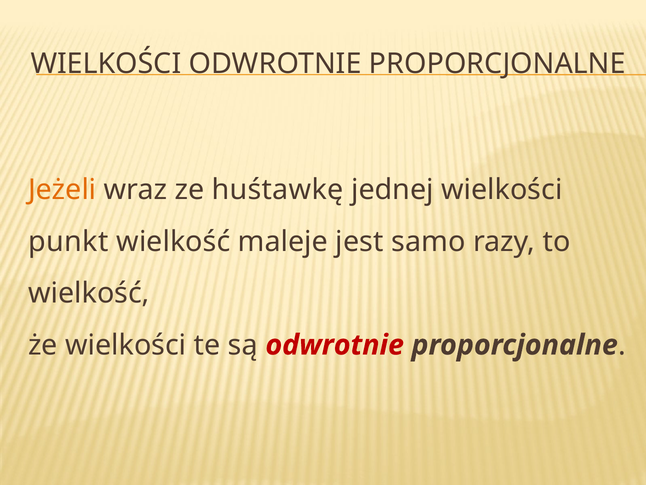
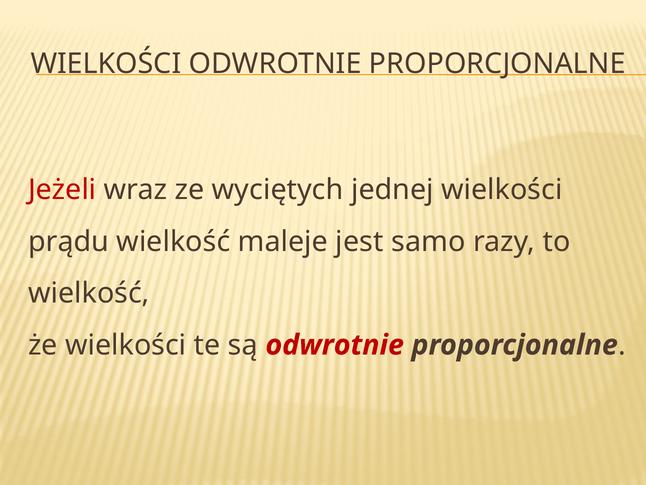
Jeżeli colour: orange -> red (62, 190)
huśtawkę: huśtawkę -> wyciętych (278, 190)
punkt: punkt -> prądu (69, 241)
